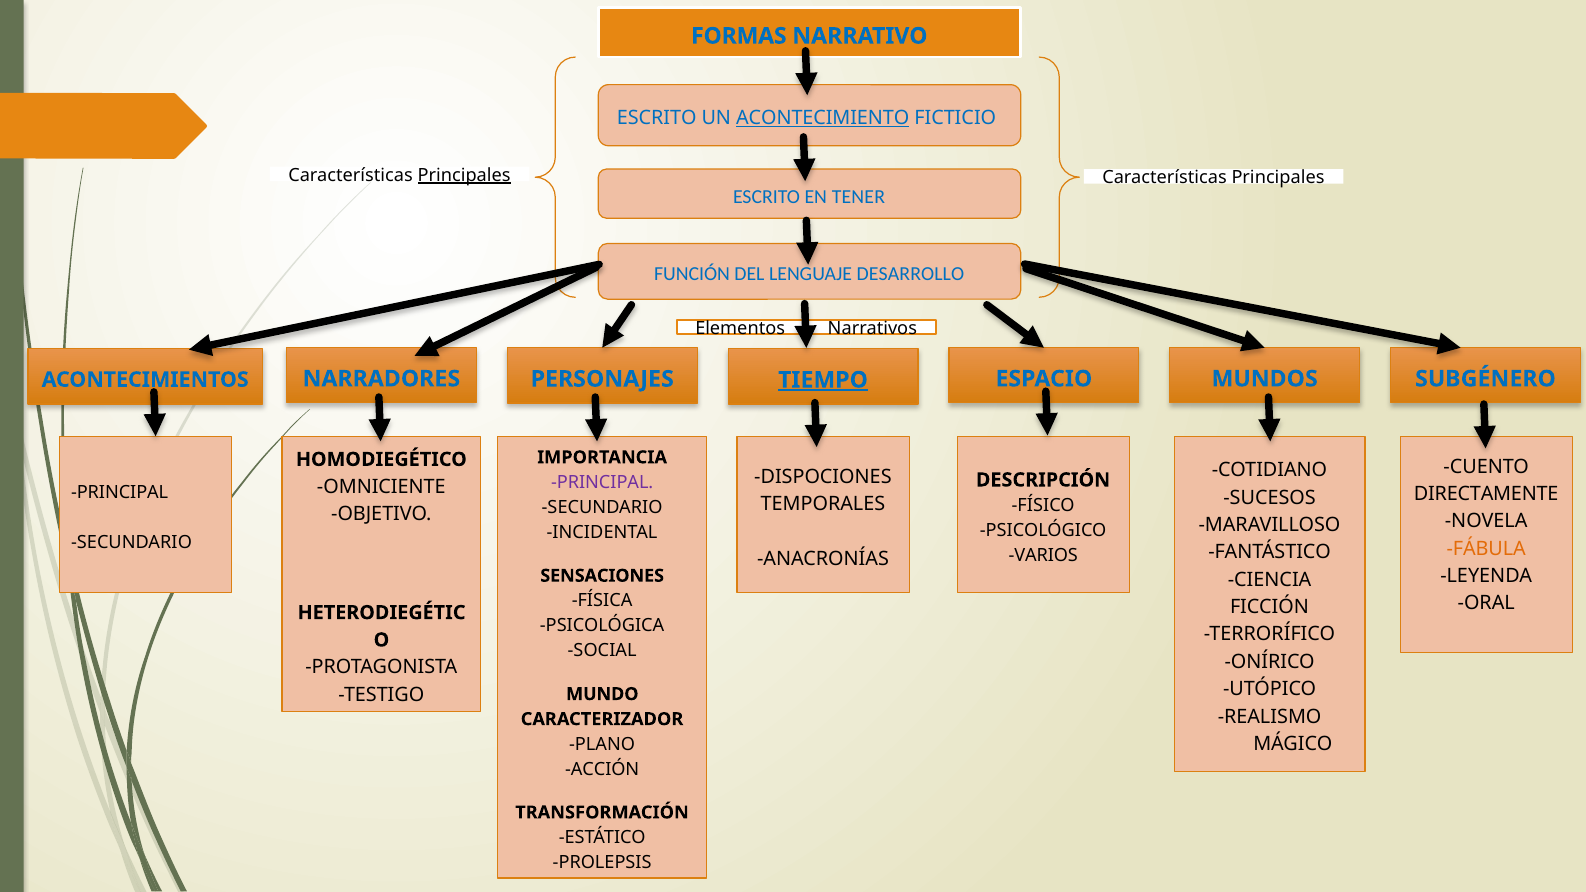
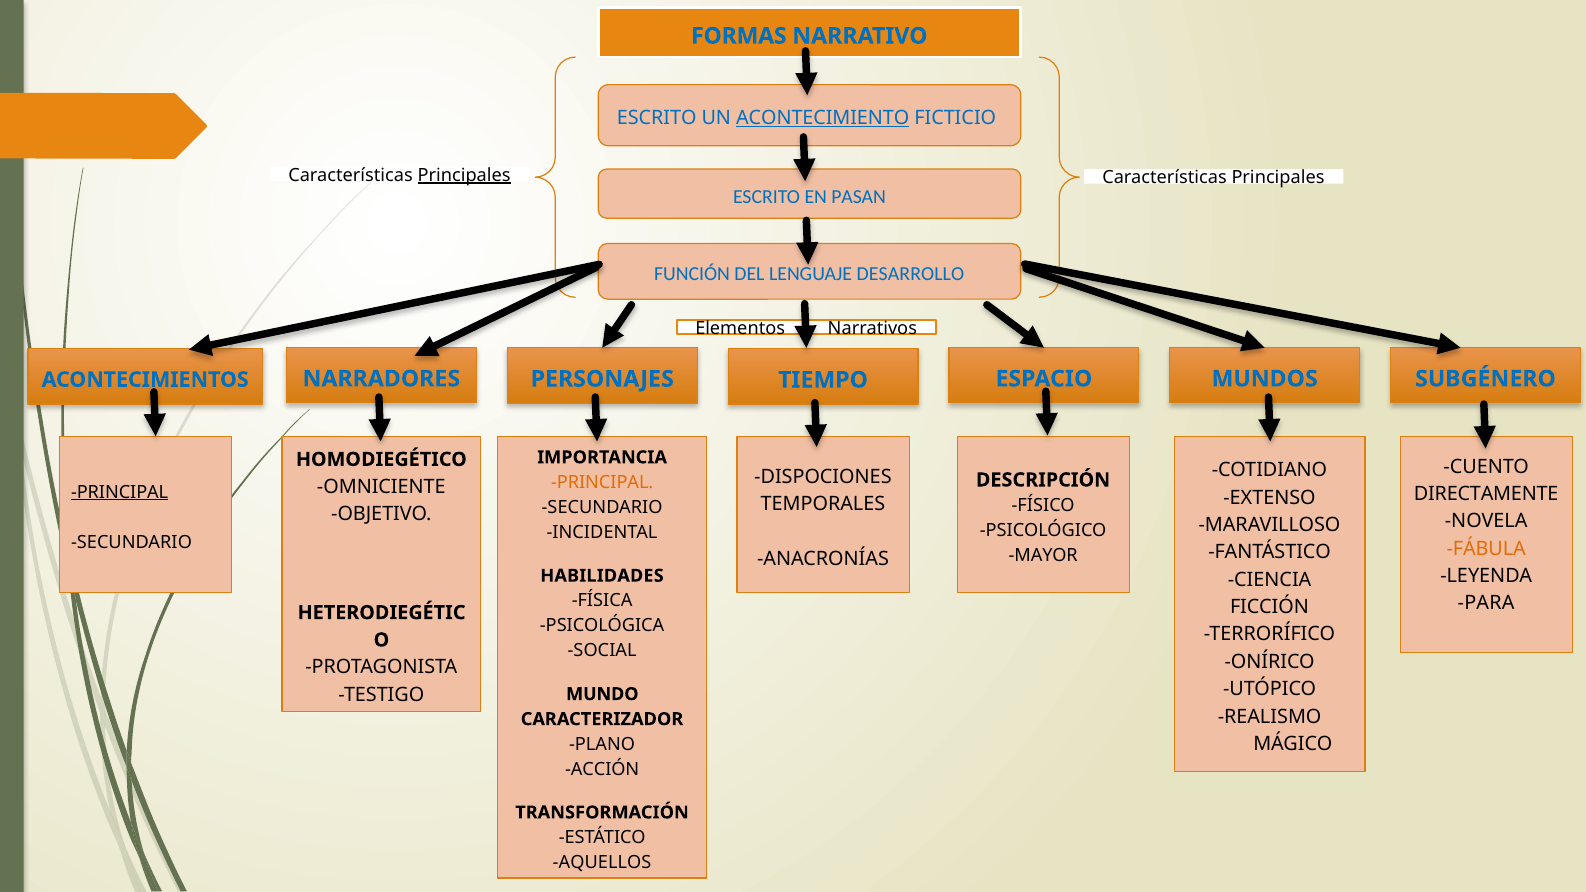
TENER: TENER -> PASAN (859, 197)
TIEMPO underline: present -> none (823, 380)
PRINCIPAL colour: purple -> orange (602, 482)
PRINCIPAL underline: none -> present (120, 492)
SUCESOS: SUCESOS -> EXTENSO (1270, 498)
VARIOS: VARIOS -> MAYOR (1043, 556)
SENSACIONES: SENSACIONES -> HABILIDADES (602, 576)
ORAL: ORAL -> PARA (1486, 603)
PROLEPSIS: PROLEPSIS -> AQUELLOS (602, 863)
